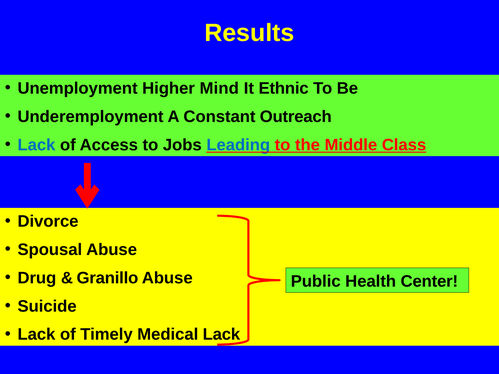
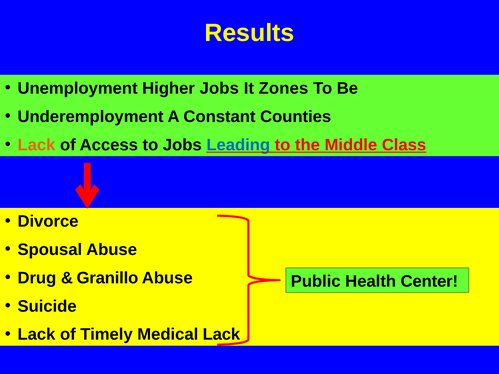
Higher Mind: Mind -> Jobs (219, 88)
Ethnic: Ethnic -> Zones (283, 88)
Outreach: Outreach -> Counties (296, 117)
Lack colour: blue -> orange (36, 145)
